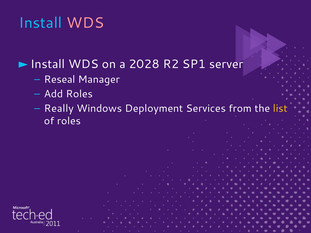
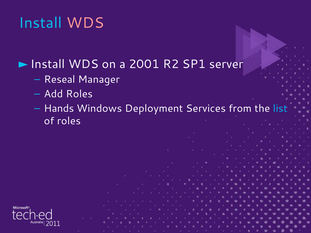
2028: 2028 -> 2001 (144, 64)
Really: Really -> Hands (59, 109)
list colour: yellow -> light blue (280, 109)
